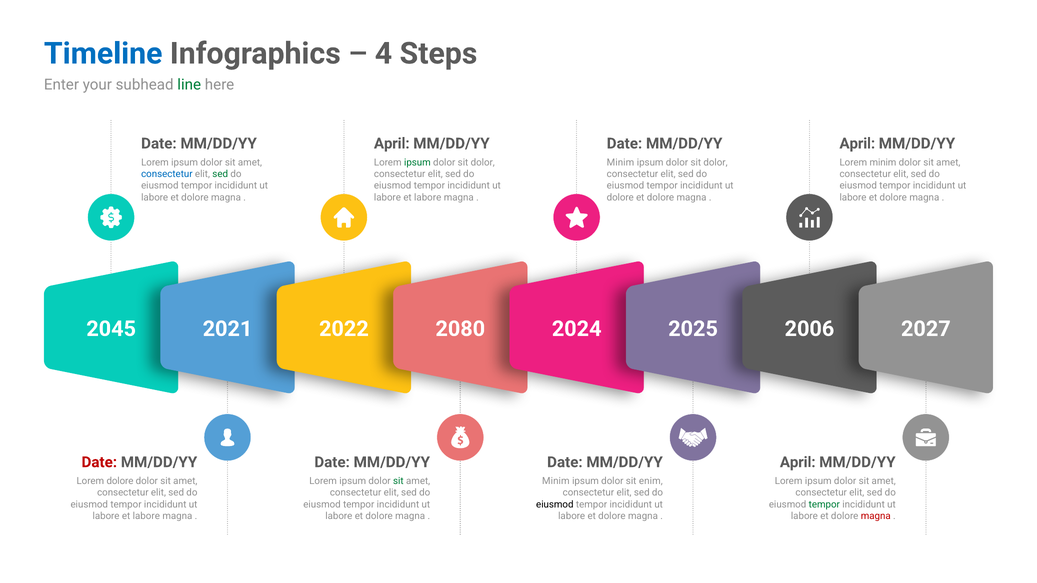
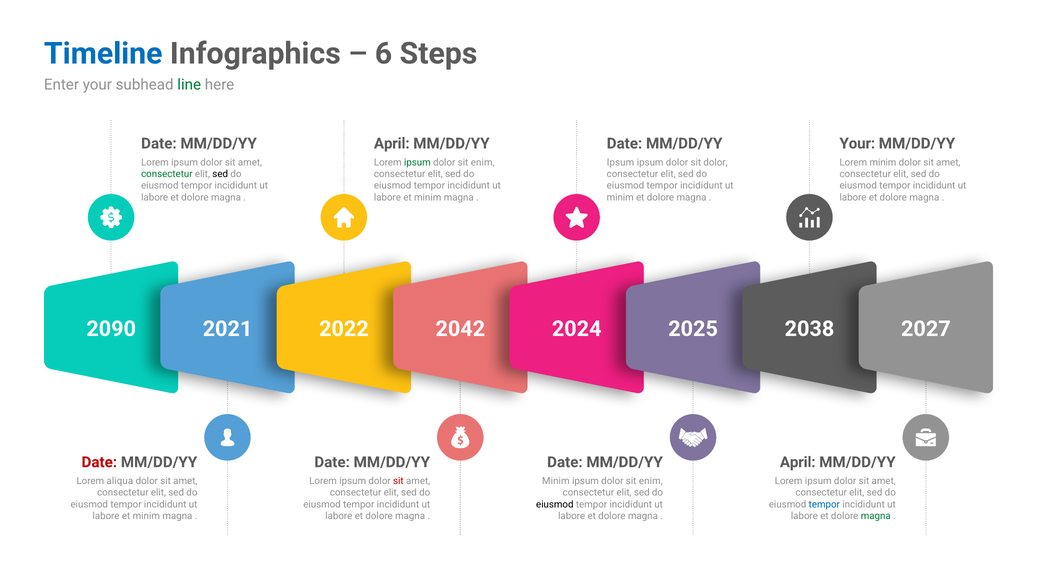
4: 4 -> 6 (383, 54)
April: April -> Your (857, 144)
dolor: dolor -> enim (483, 162)
Minim: Minim -> Ipsum (620, 162)
consectetur colour: blue -> green (167, 174)
sed colour: green -> black (220, 174)
labore: labore -> minim (428, 198)
dolore: dolore -> minim (620, 198)
2045: 2045 -> 2090 (111, 329)
2080: 2080 -> 2042 (460, 329)
2006: 2006 -> 2038 (809, 329)
Lorem dolore: dolore -> aliqua (120, 481)
sit colour: green -> red (398, 481)
tempor colour: green -> blue (824, 505)
labore: labore -> minim (146, 516)
magna colour: red -> green (876, 516)
